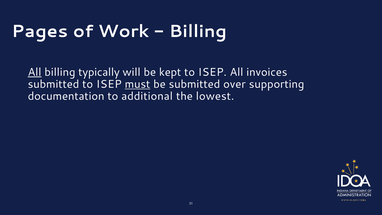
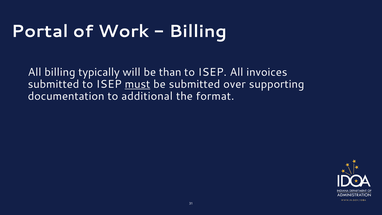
Pages: Pages -> Portal (40, 31)
All underline: present -> none (35, 72)
kept: kept -> than (170, 72)
lowest: lowest -> format (215, 96)
